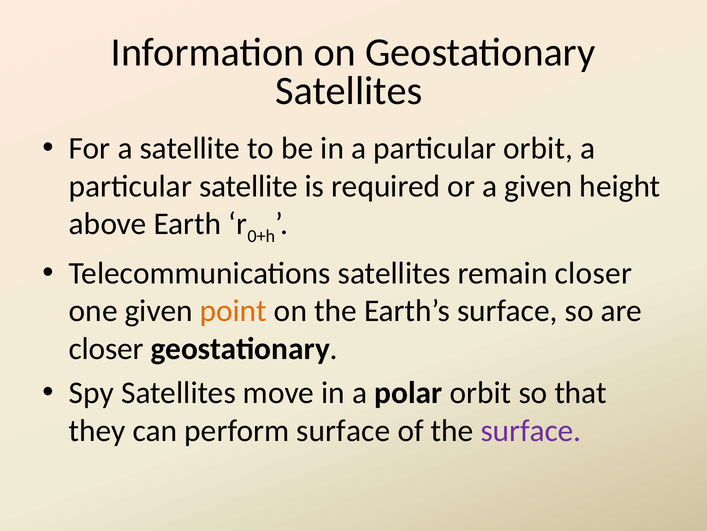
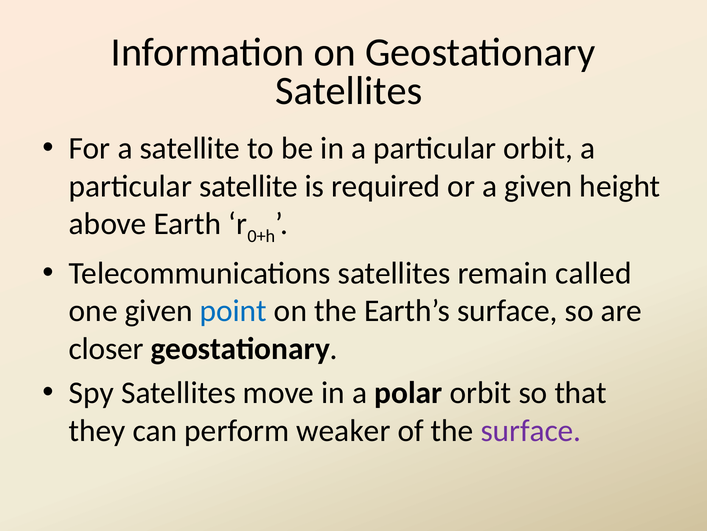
remain closer: closer -> called (593, 273)
point colour: orange -> blue (233, 311)
perform surface: surface -> weaker (343, 430)
